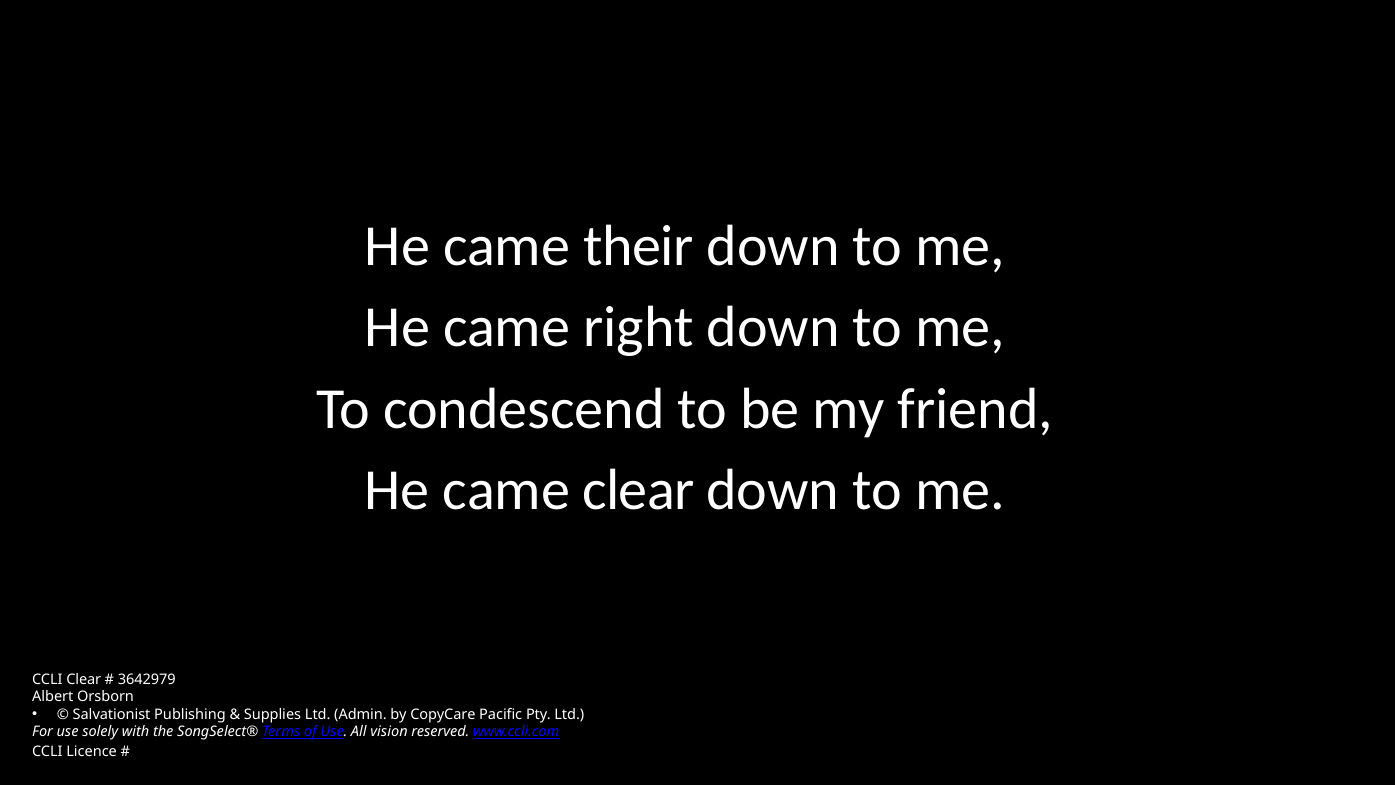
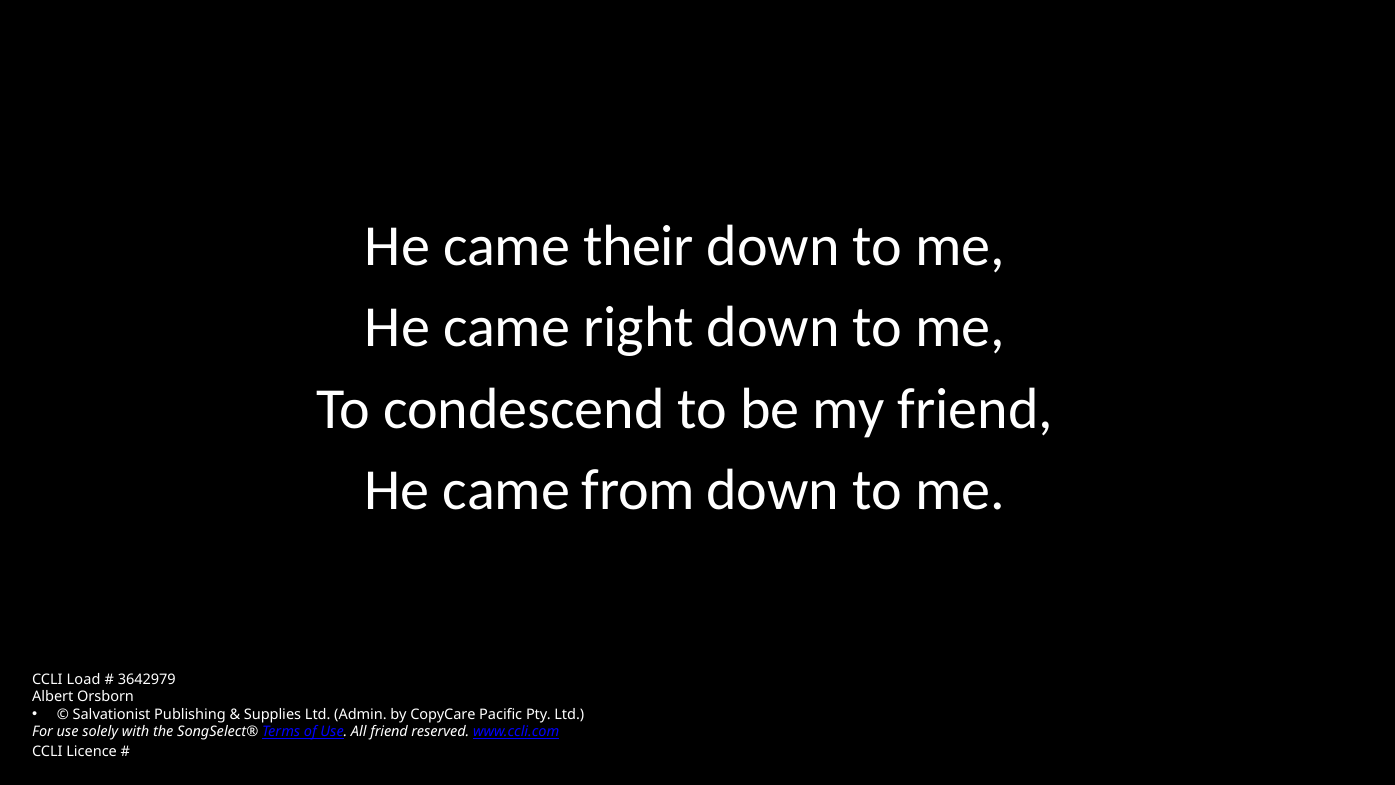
came clear: clear -> from (639, 490)
CCLI Clear: Clear -> Load (84, 679)
All vision: vision -> friend (389, 731)
